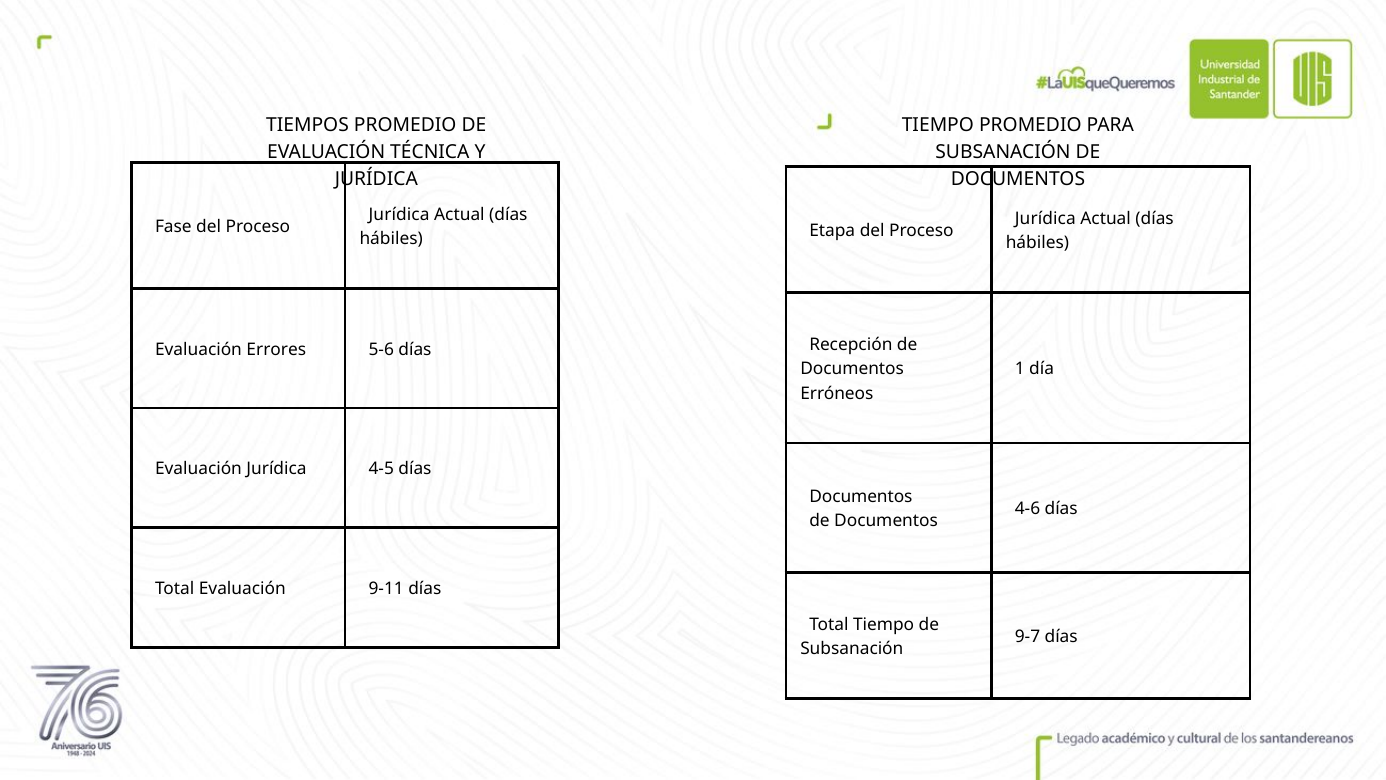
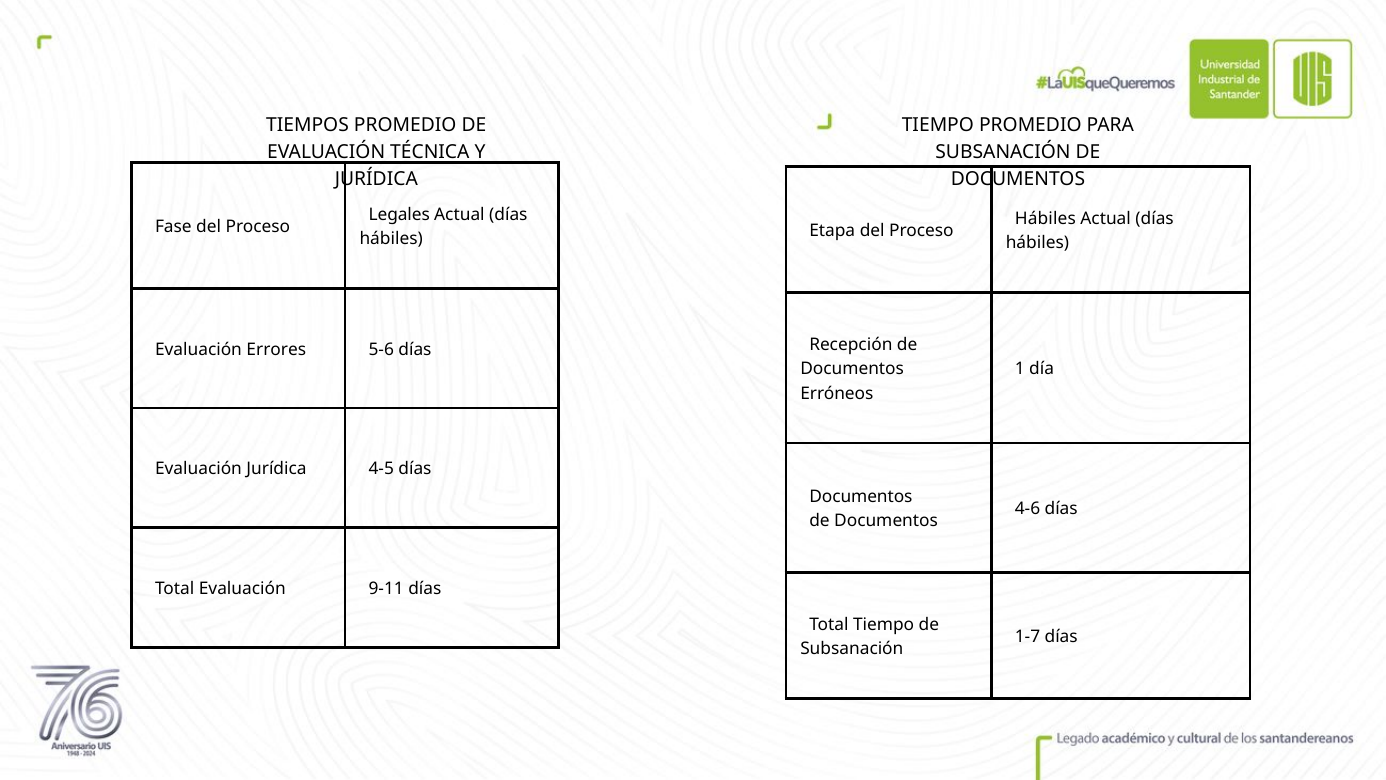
Jurídica: Jurídica -> Legales (399, 214)
Jurídica: Jurídica -> Hábiles (1045, 219)
9-7: 9-7 -> 1-7 (1028, 636)
